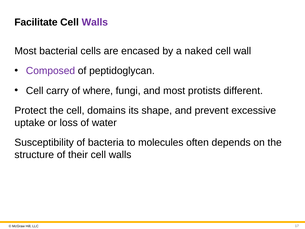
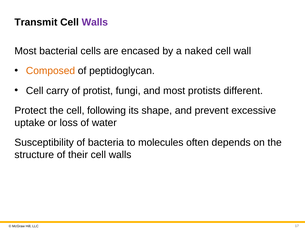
Facilitate: Facilitate -> Transmit (36, 22)
Composed colour: purple -> orange (50, 71)
where: where -> protist (98, 91)
domains: domains -> following (107, 110)
